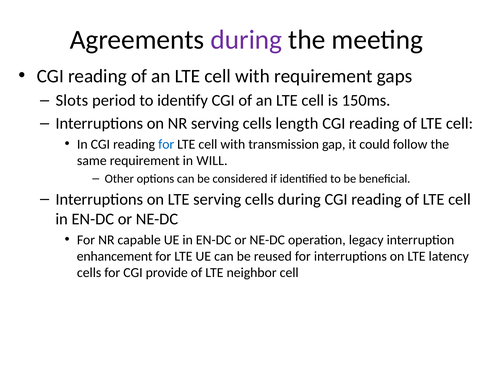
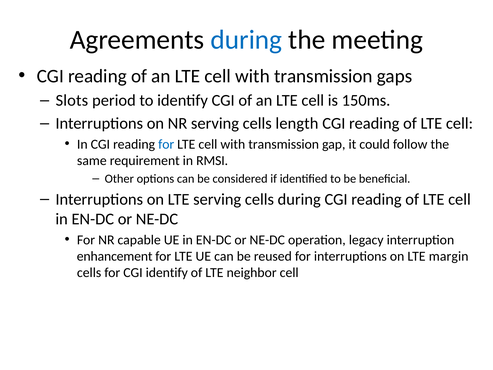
during colour: purple -> blue (246, 40)
requirement: requirement -> transmission (323, 76)
WILL: WILL -> RMSI (212, 161)
latency: latency -> margin (449, 256)
CGI provide: provide -> identify (167, 273)
